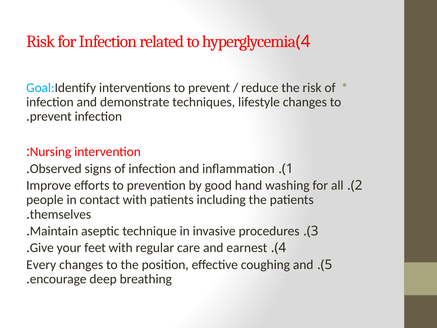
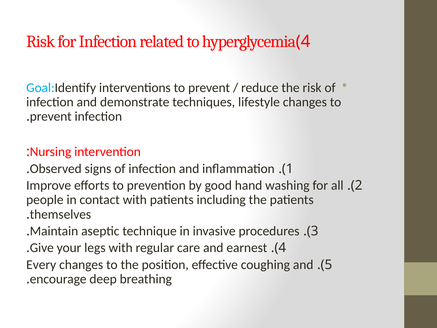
feet: feet -> legs (95, 248)
